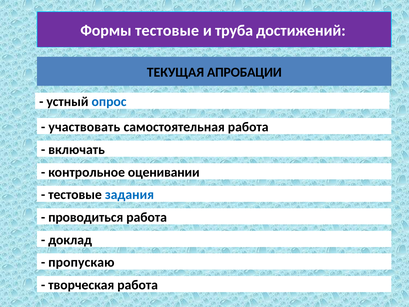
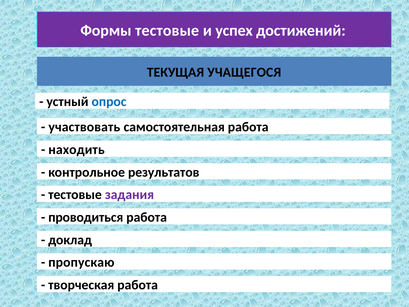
труба: труба -> успех (234, 30)
АПРОБАЦИИ: АПРОБАЦИИ -> УЧАЩЕГОСЯ (244, 72)
включать: включать -> находить (77, 150)
оценивании: оценивании -> результатов (164, 172)
задания colour: blue -> purple (129, 195)
